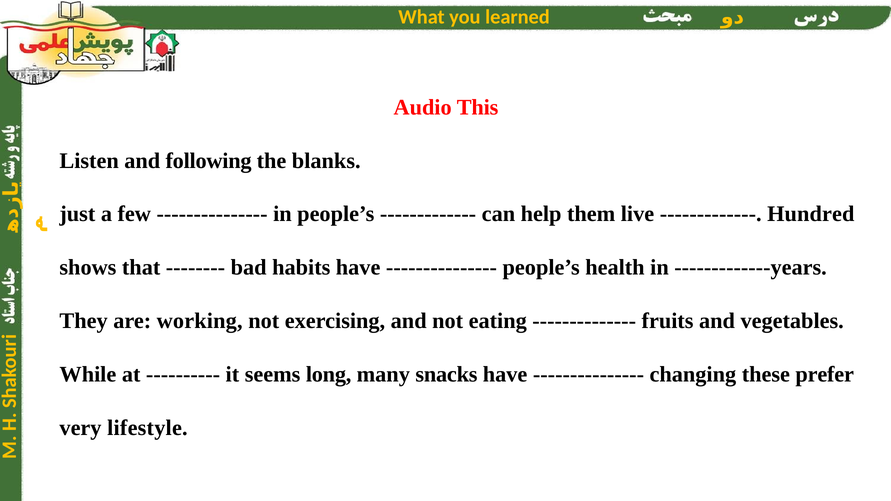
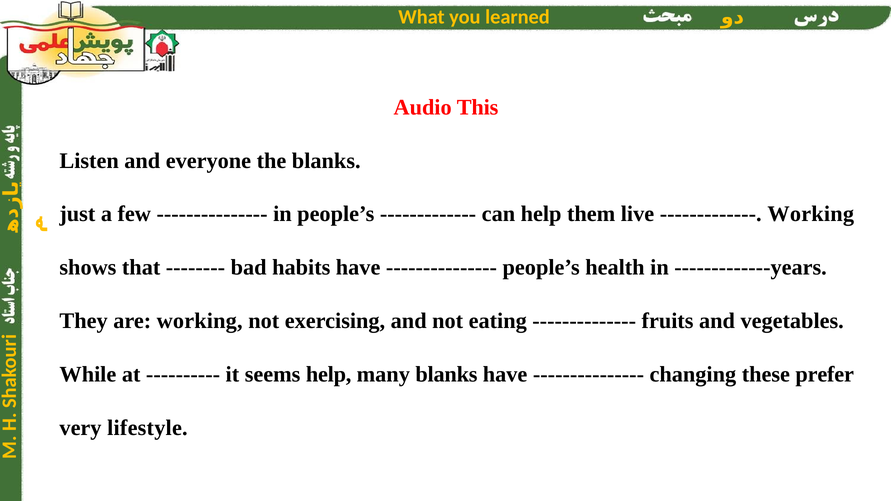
following: following -> everyone (208, 161)
Hundred: Hundred -> Working (811, 214)
seems long: long -> help (329, 375)
many snacks: snacks -> blanks (446, 375)
